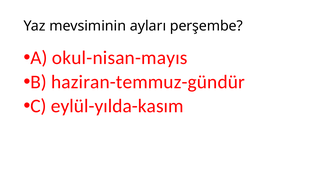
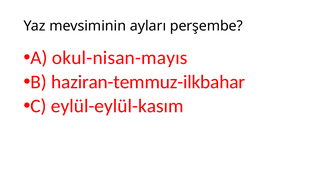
haziran-temmuz-gündür: haziran-temmuz-gündür -> haziran-temmuz-ilkbahar (148, 82)
eylül-yılda-kasım: eylül-yılda-kasım -> eylül-eylül-kasım (117, 106)
